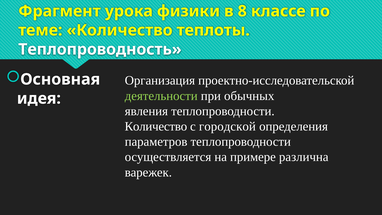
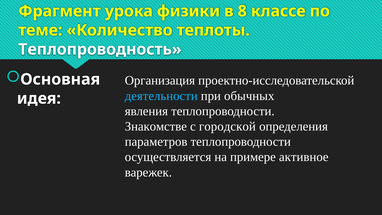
деятельности colour: light green -> light blue (161, 96)
Количество: Количество -> Знакомстве (156, 126)
различна: различна -> активное (304, 157)
